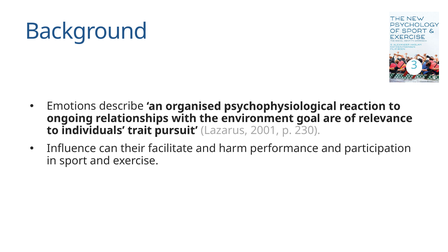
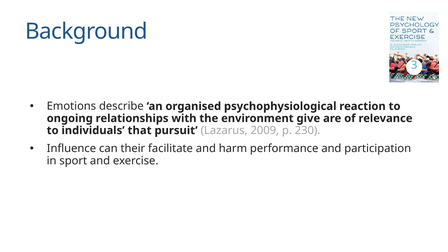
goal: goal -> give (308, 118)
trait: trait -> that (140, 130)
2001: 2001 -> 2009 (265, 130)
